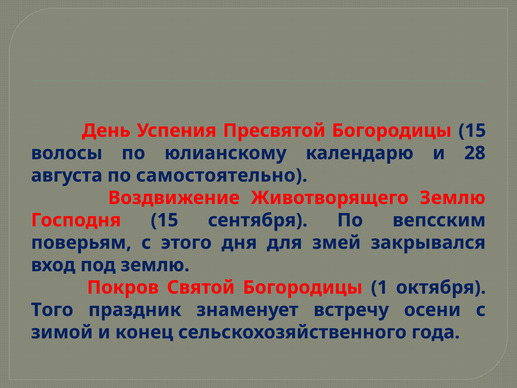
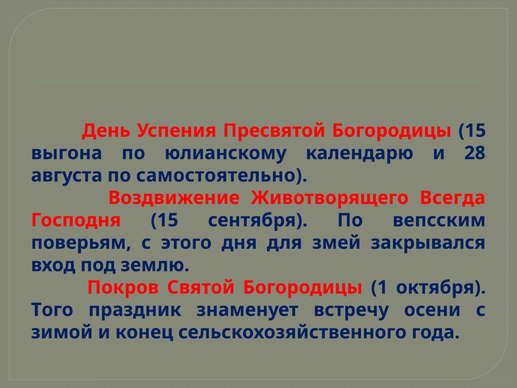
волосы: волосы -> выгона (67, 153)
Животворящего Землю: Землю -> Всегда (453, 198)
